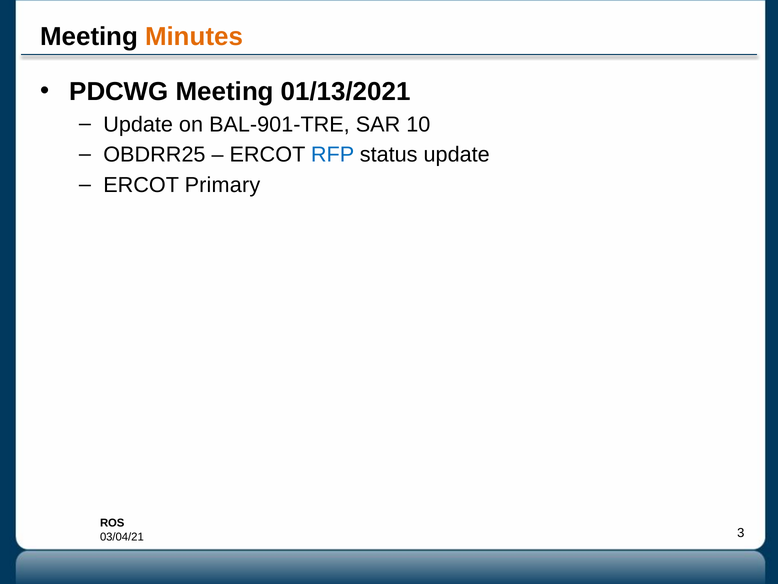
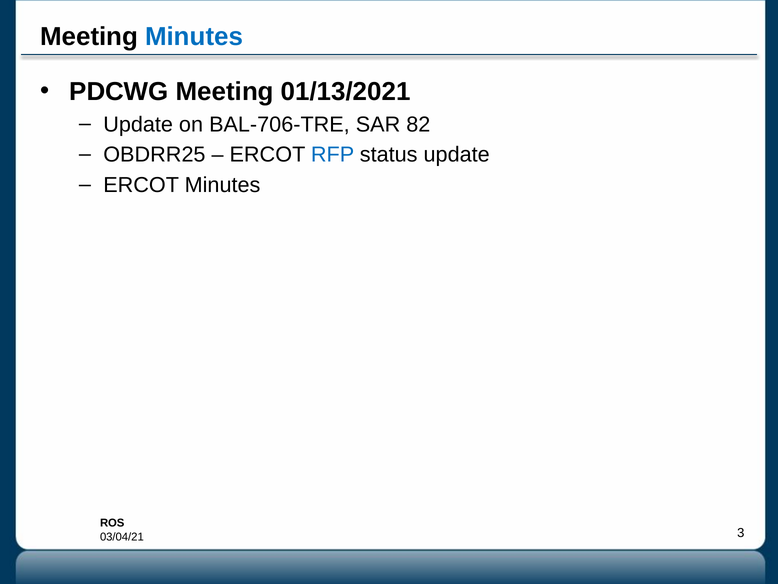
Minutes colour: orange -> blue (194, 37)
BAL-901-TRE: BAL-901-TRE -> BAL-706-TRE (279, 124)
10: 10 -> 82 (418, 124)
ERCOT Primary: Primary -> Minutes (223, 185)
